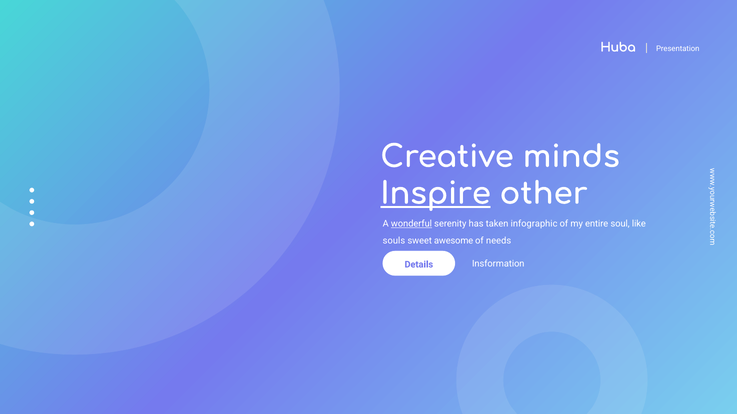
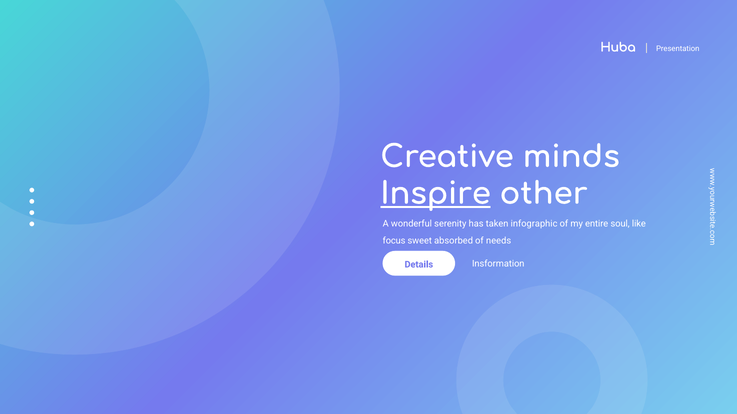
wonderful underline: present -> none (411, 224)
souls: souls -> focus (394, 241)
awesome: awesome -> absorbed (454, 241)
